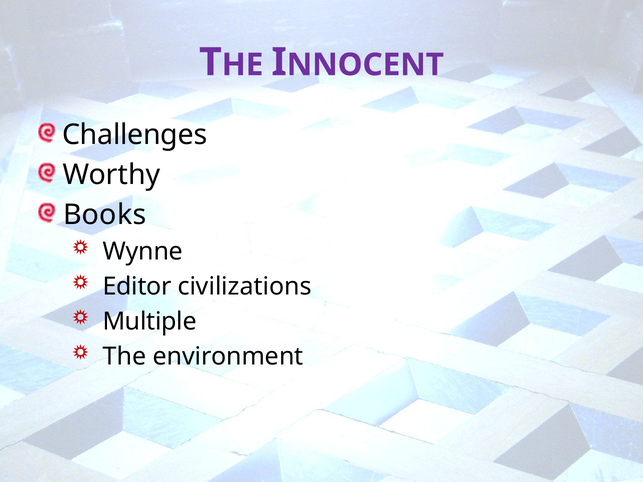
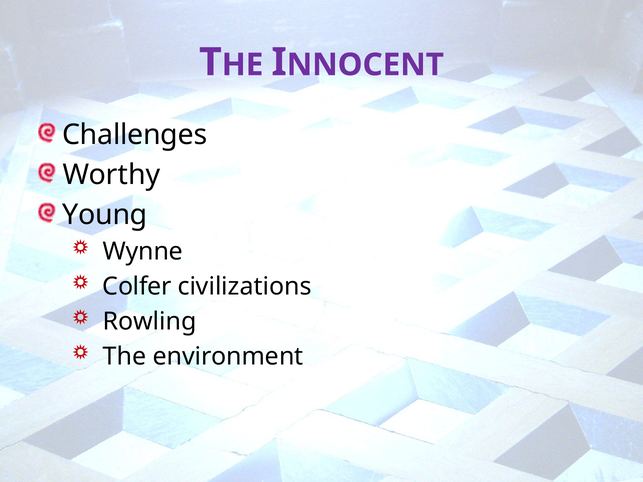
Books: Books -> Young (105, 215)
Editor: Editor -> Colfer (137, 287)
Multiple: Multiple -> Rowling (150, 322)
